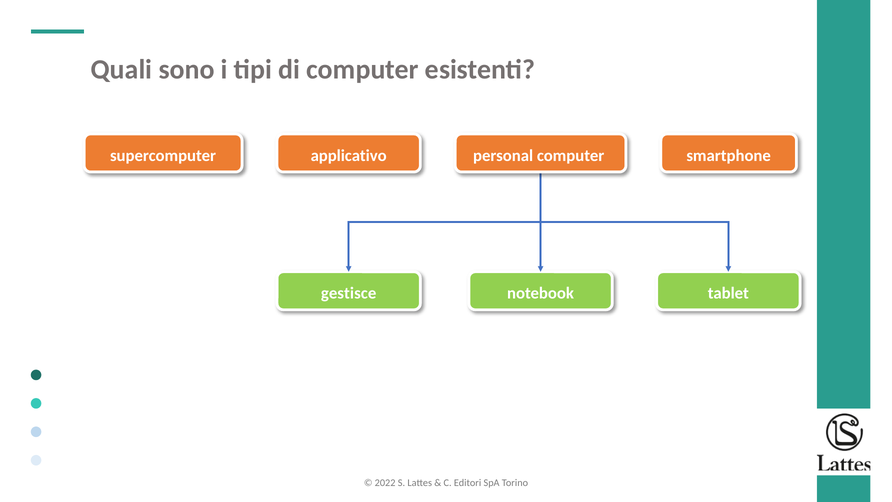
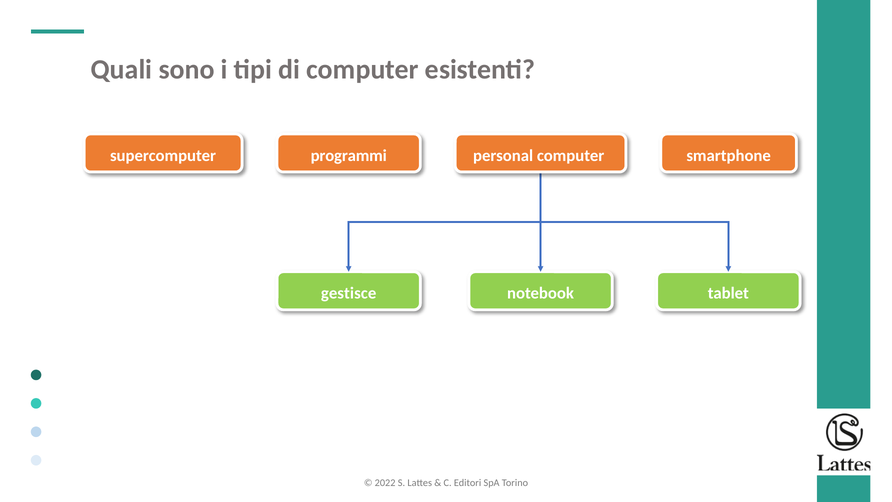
applicativo: applicativo -> programmi (349, 156)
